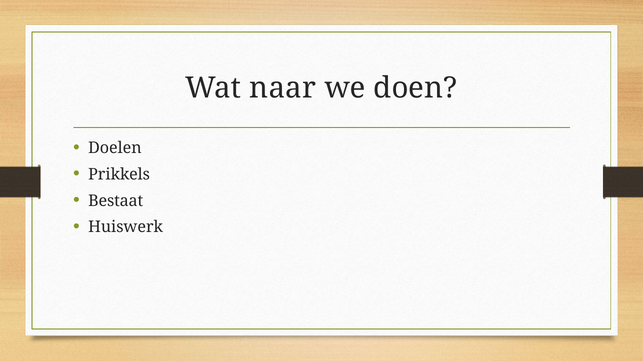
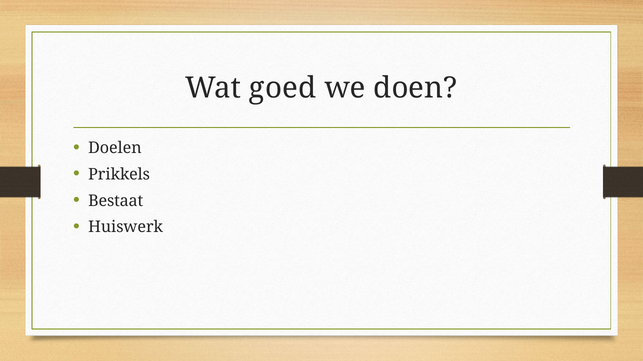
naar: naar -> goed (283, 88)
